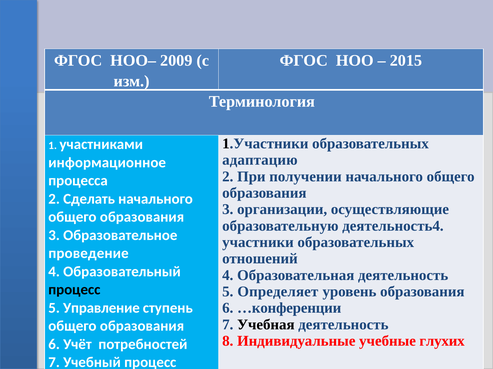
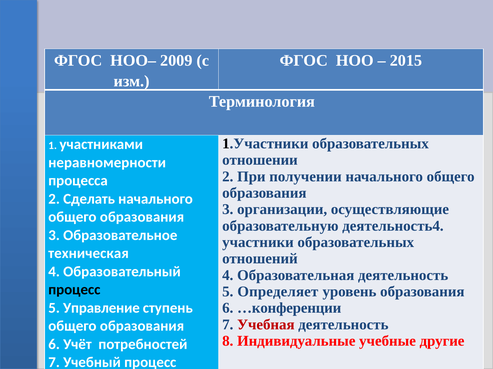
адаптацию: адаптацию -> отношении (260, 160)
информационное: информационное -> неравномерности (107, 163)
проведение: проведение -> техническая (89, 254)
Учебная colour: black -> red (266, 325)
глухих: глухих -> другие (442, 342)
